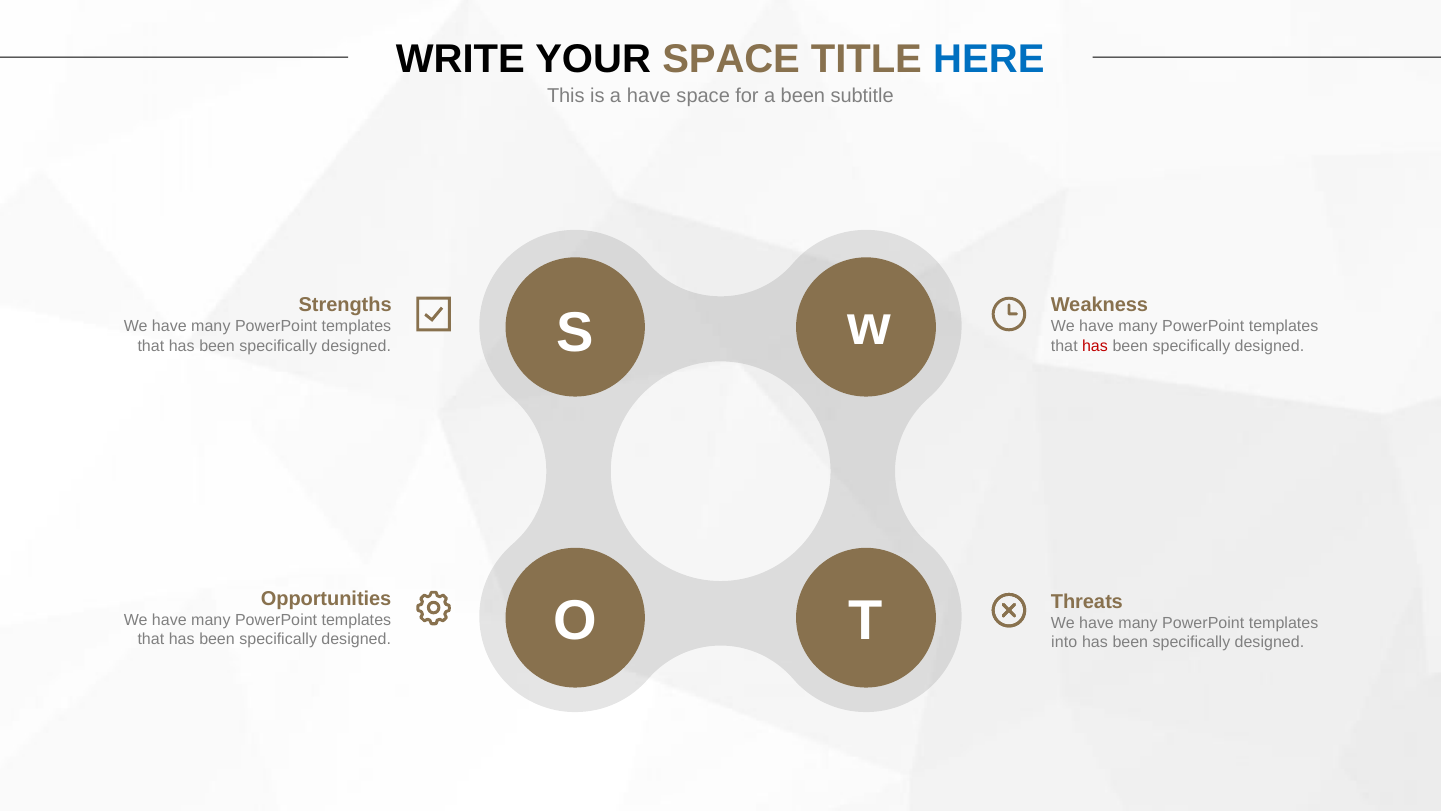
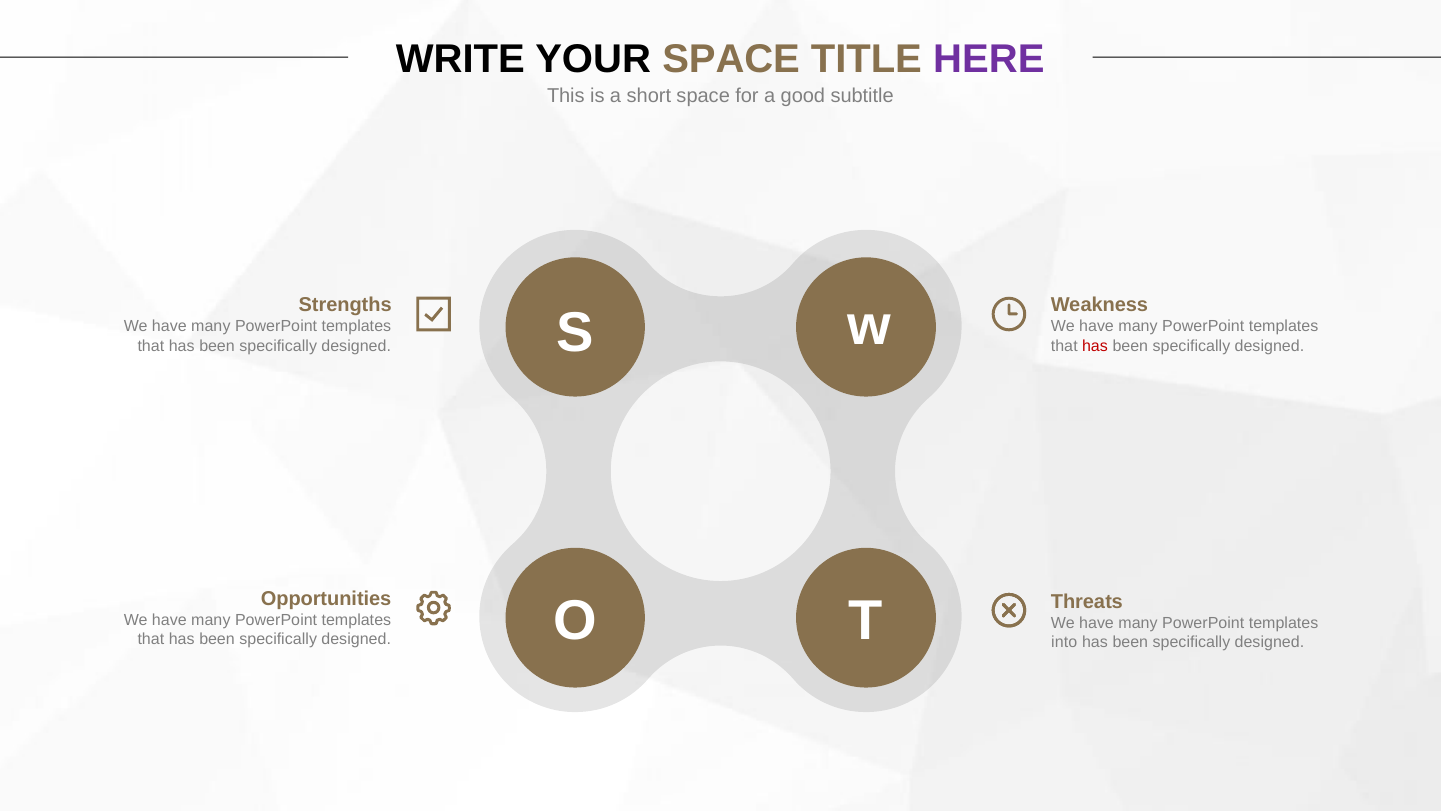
HERE colour: blue -> purple (989, 60)
a have: have -> short (649, 96)
a been: been -> good (803, 96)
